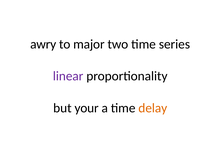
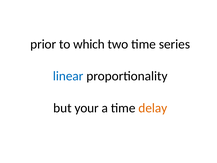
awry: awry -> prior (43, 44)
major: major -> which (89, 44)
linear colour: purple -> blue (68, 76)
